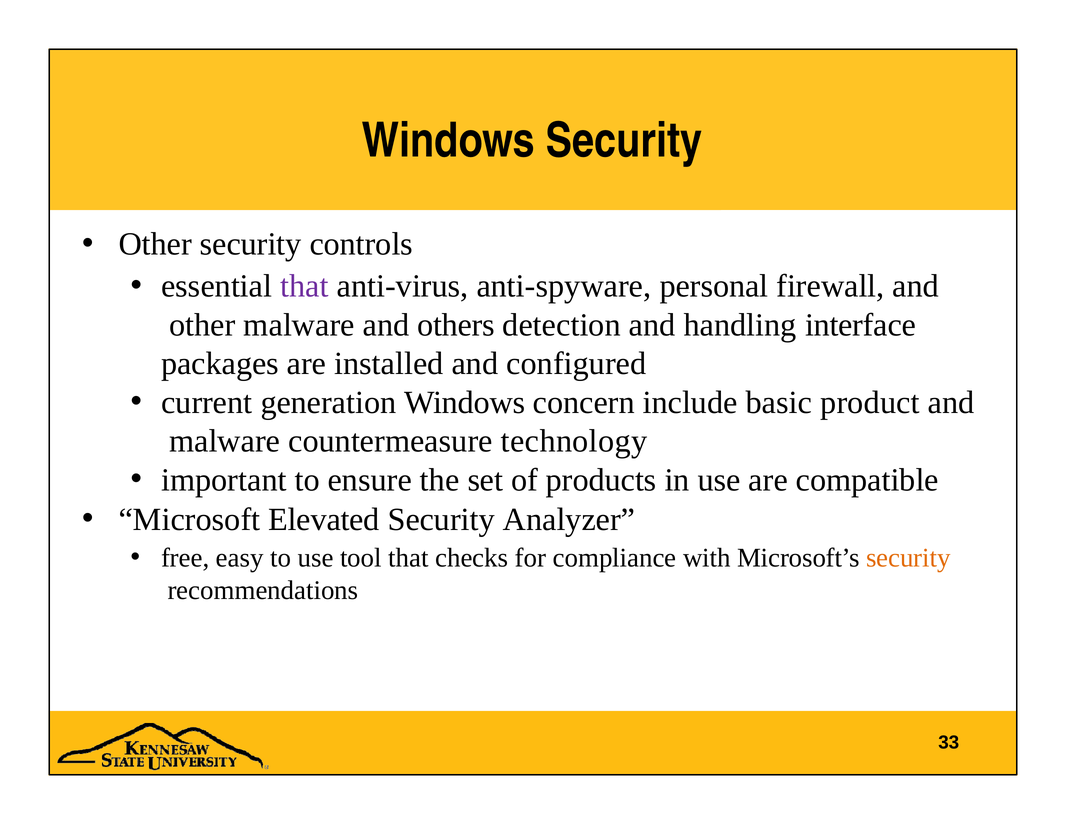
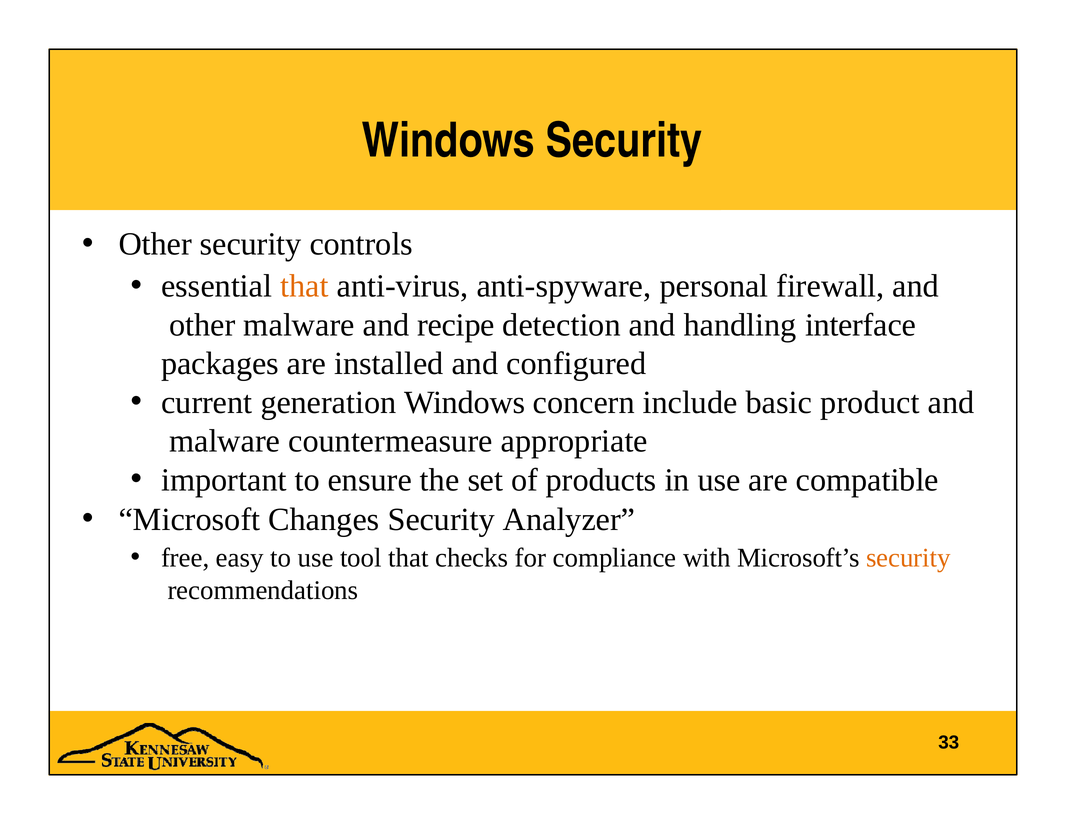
that colour: purple -> orange (304, 286)
others: others -> recipe (456, 325)
technology: technology -> appropriate (574, 441)
Elevated: Elevated -> Changes (324, 519)
